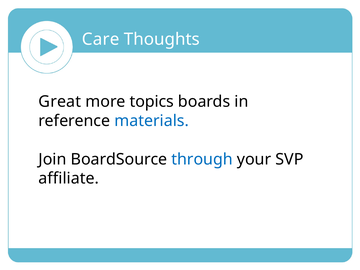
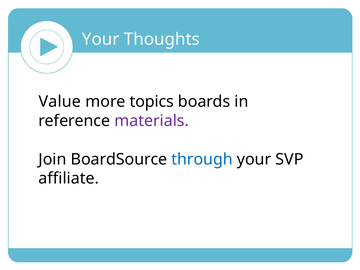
Care: Care -> Your (101, 39)
Great: Great -> Value (60, 102)
materials colour: blue -> purple (152, 121)
